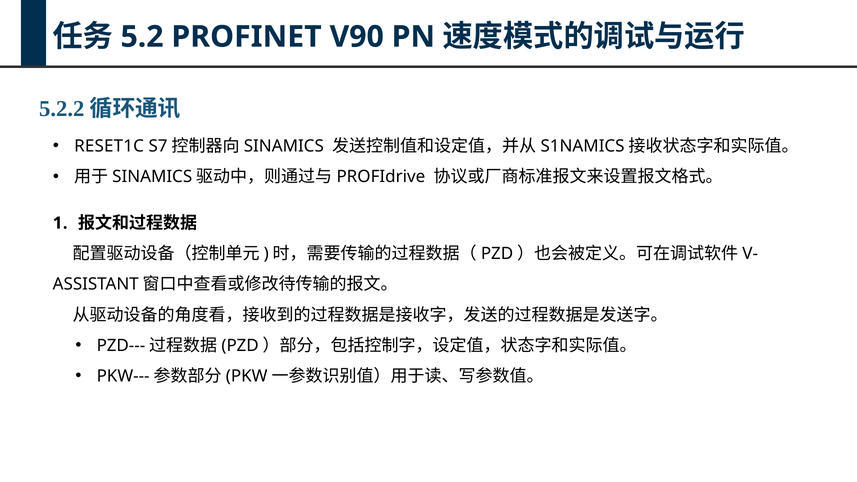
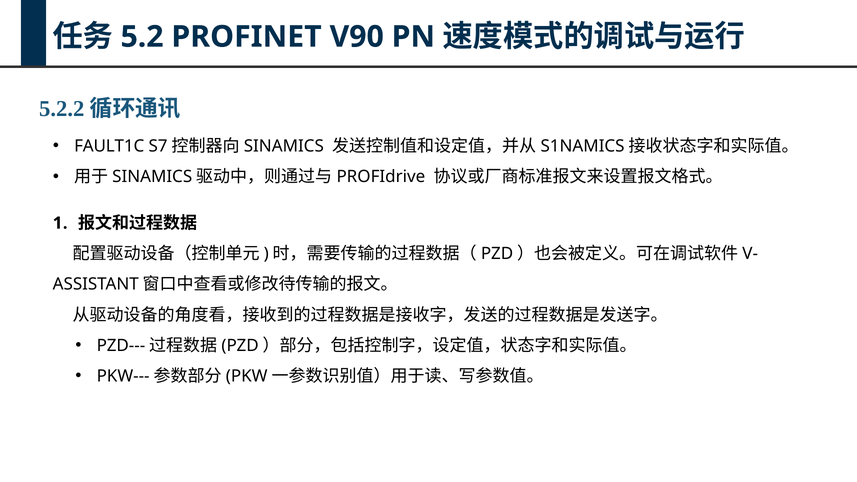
RESET1C: RESET1C -> FAULT1C (109, 146)
